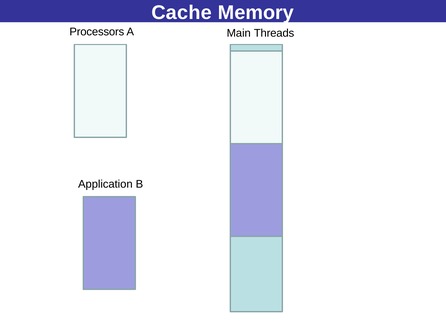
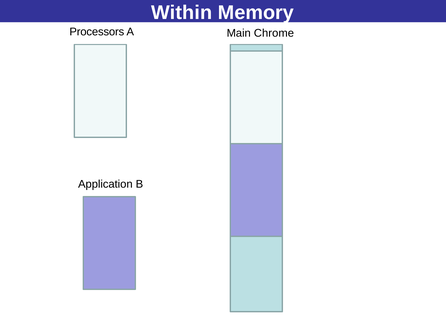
Cache: Cache -> Within (182, 13)
Threads: Threads -> Chrome (274, 33)
